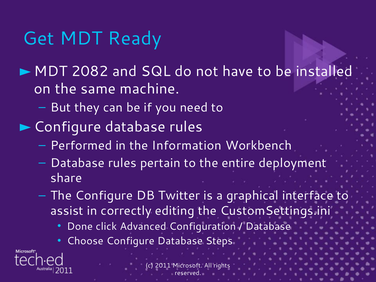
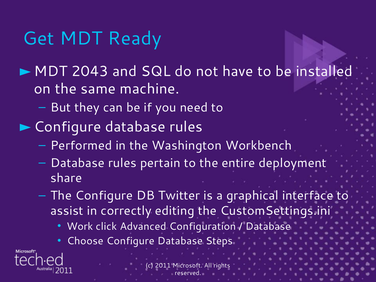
2082: 2082 -> 2043 (90, 71)
Information: Information -> Washington (187, 145)
Done: Done -> Work (80, 226)
